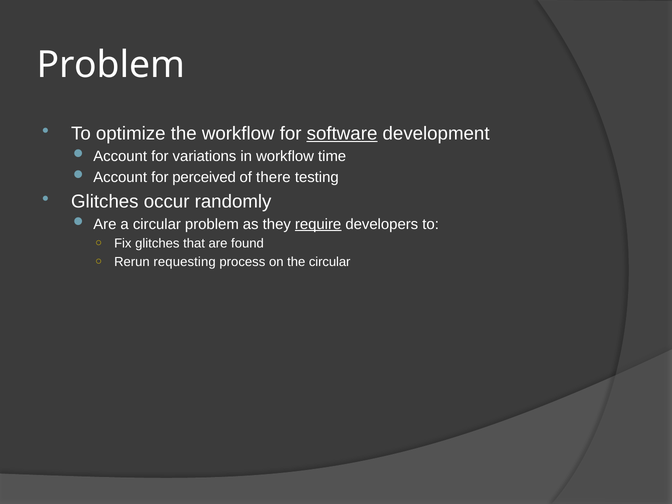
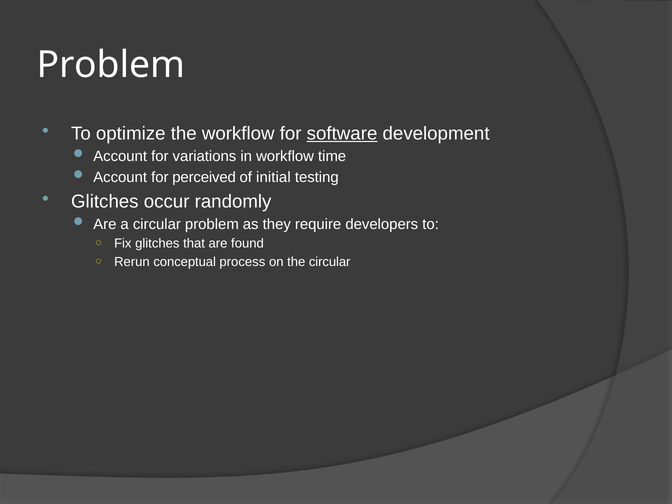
there: there -> initial (273, 177)
require underline: present -> none (318, 224)
requesting: requesting -> conceptual (185, 262)
